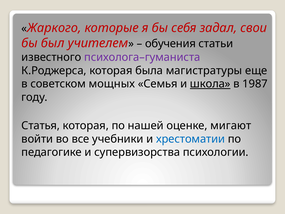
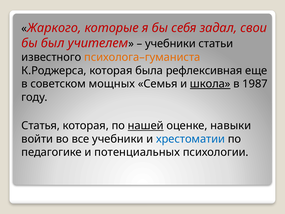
обучения: обучения -> учебники (170, 44)
психолога–гуманиста colour: purple -> orange (142, 57)
магистратуры: магистратуры -> рефлексивная (204, 70)
нашей underline: none -> present (146, 126)
мигают: мигают -> навыки (231, 126)
супервизорства: супервизорства -> потенциальных (137, 152)
